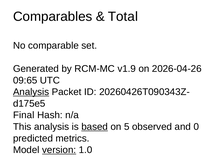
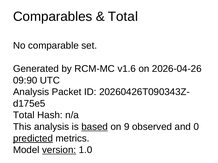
v1.9: v1.9 -> v1.6 (127, 69)
09:65: 09:65 -> 09:90 (25, 81)
Analysis underline: present -> none (31, 92)
Final: Final -> Total (24, 115)
5: 5 -> 9 (127, 127)
predicted underline: none -> present (33, 139)
